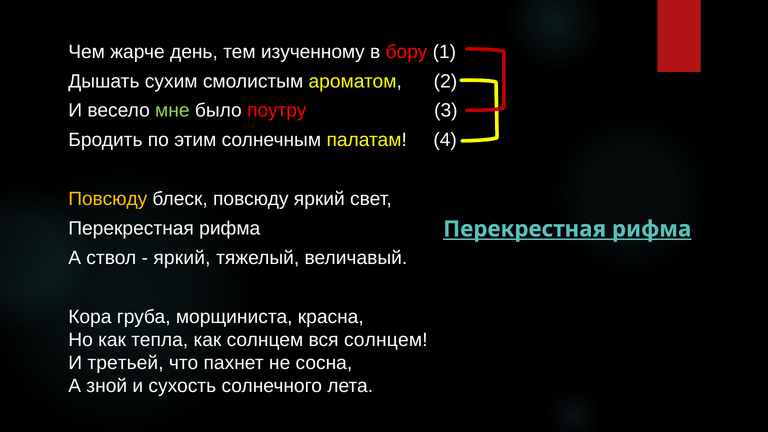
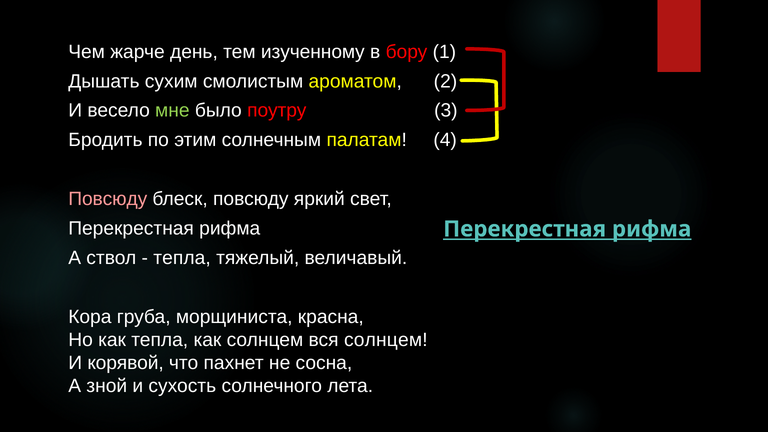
Повсюду colour: yellow -> pink (108, 199)
яркий: яркий -> тепла (182, 258)
третьей: третьей -> корявой (126, 363)
